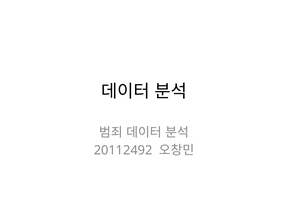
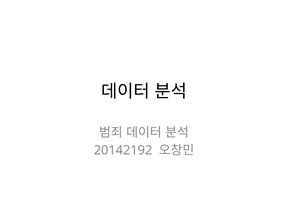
20112492: 20112492 -> 20142192 (123, 150)
